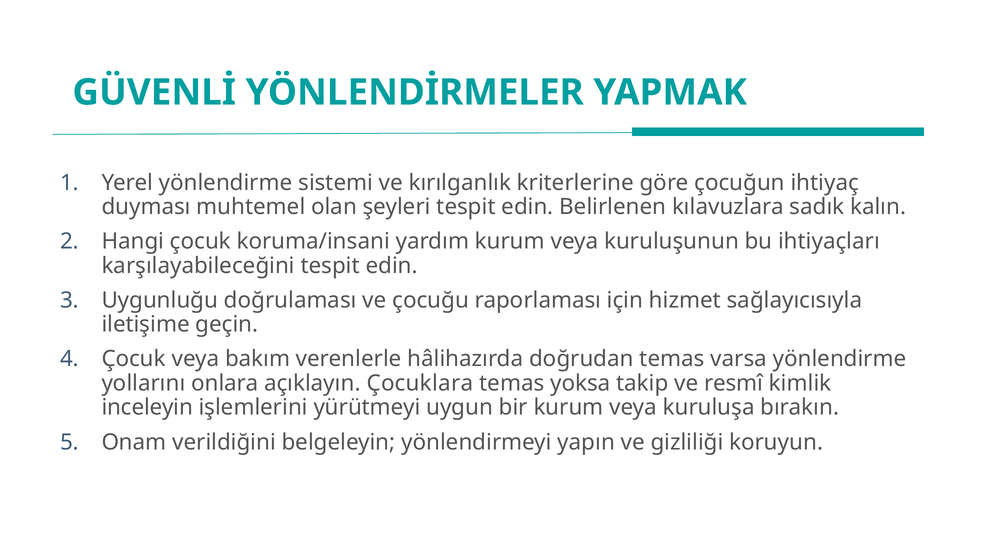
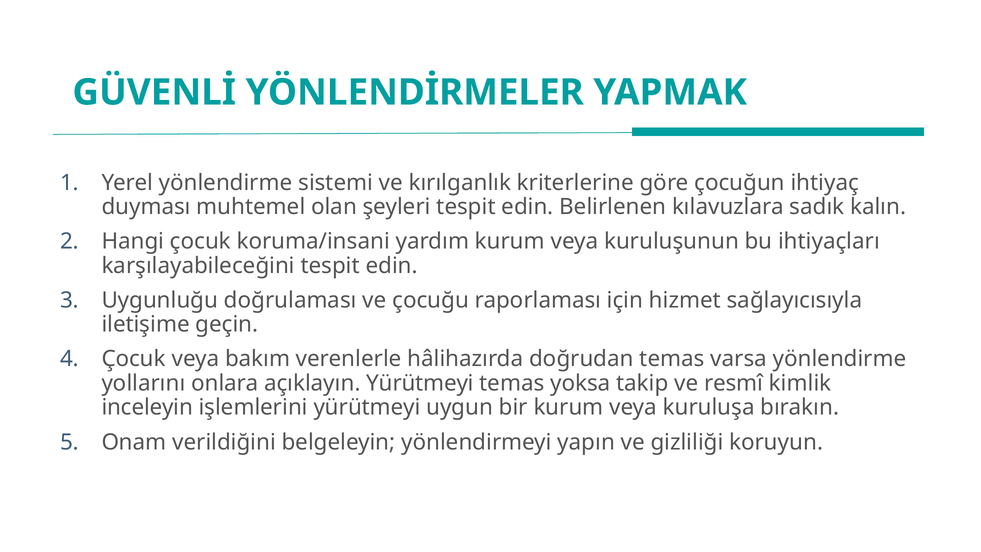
açıklayın Çocuklara: Çocuklara -> Yürütmeyi (420, 383)
